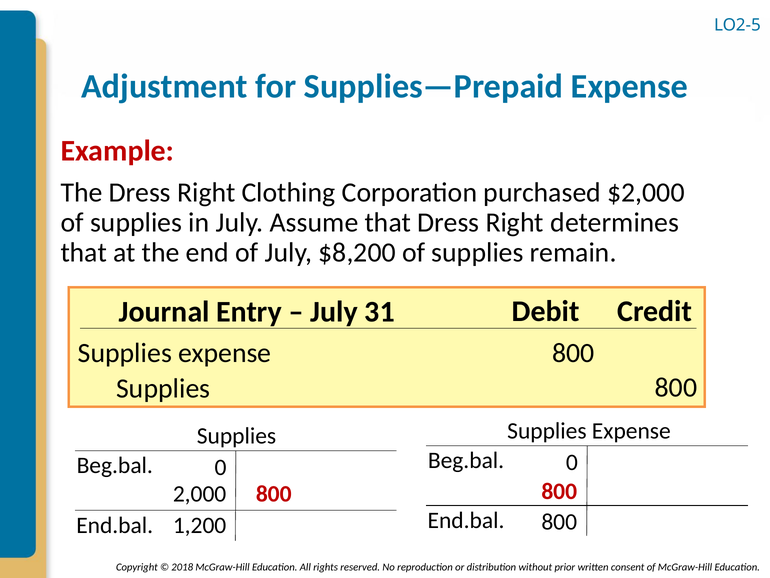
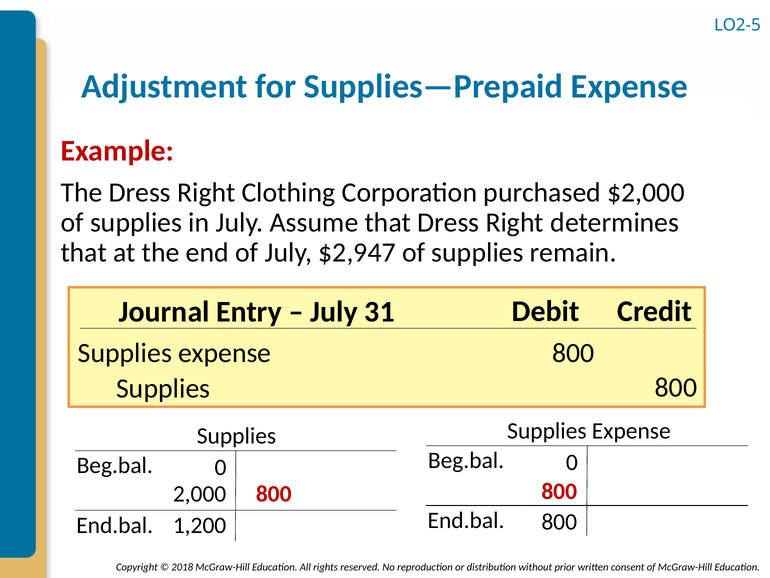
$8,200: $8,200 -> $2,947 (357, 252)
